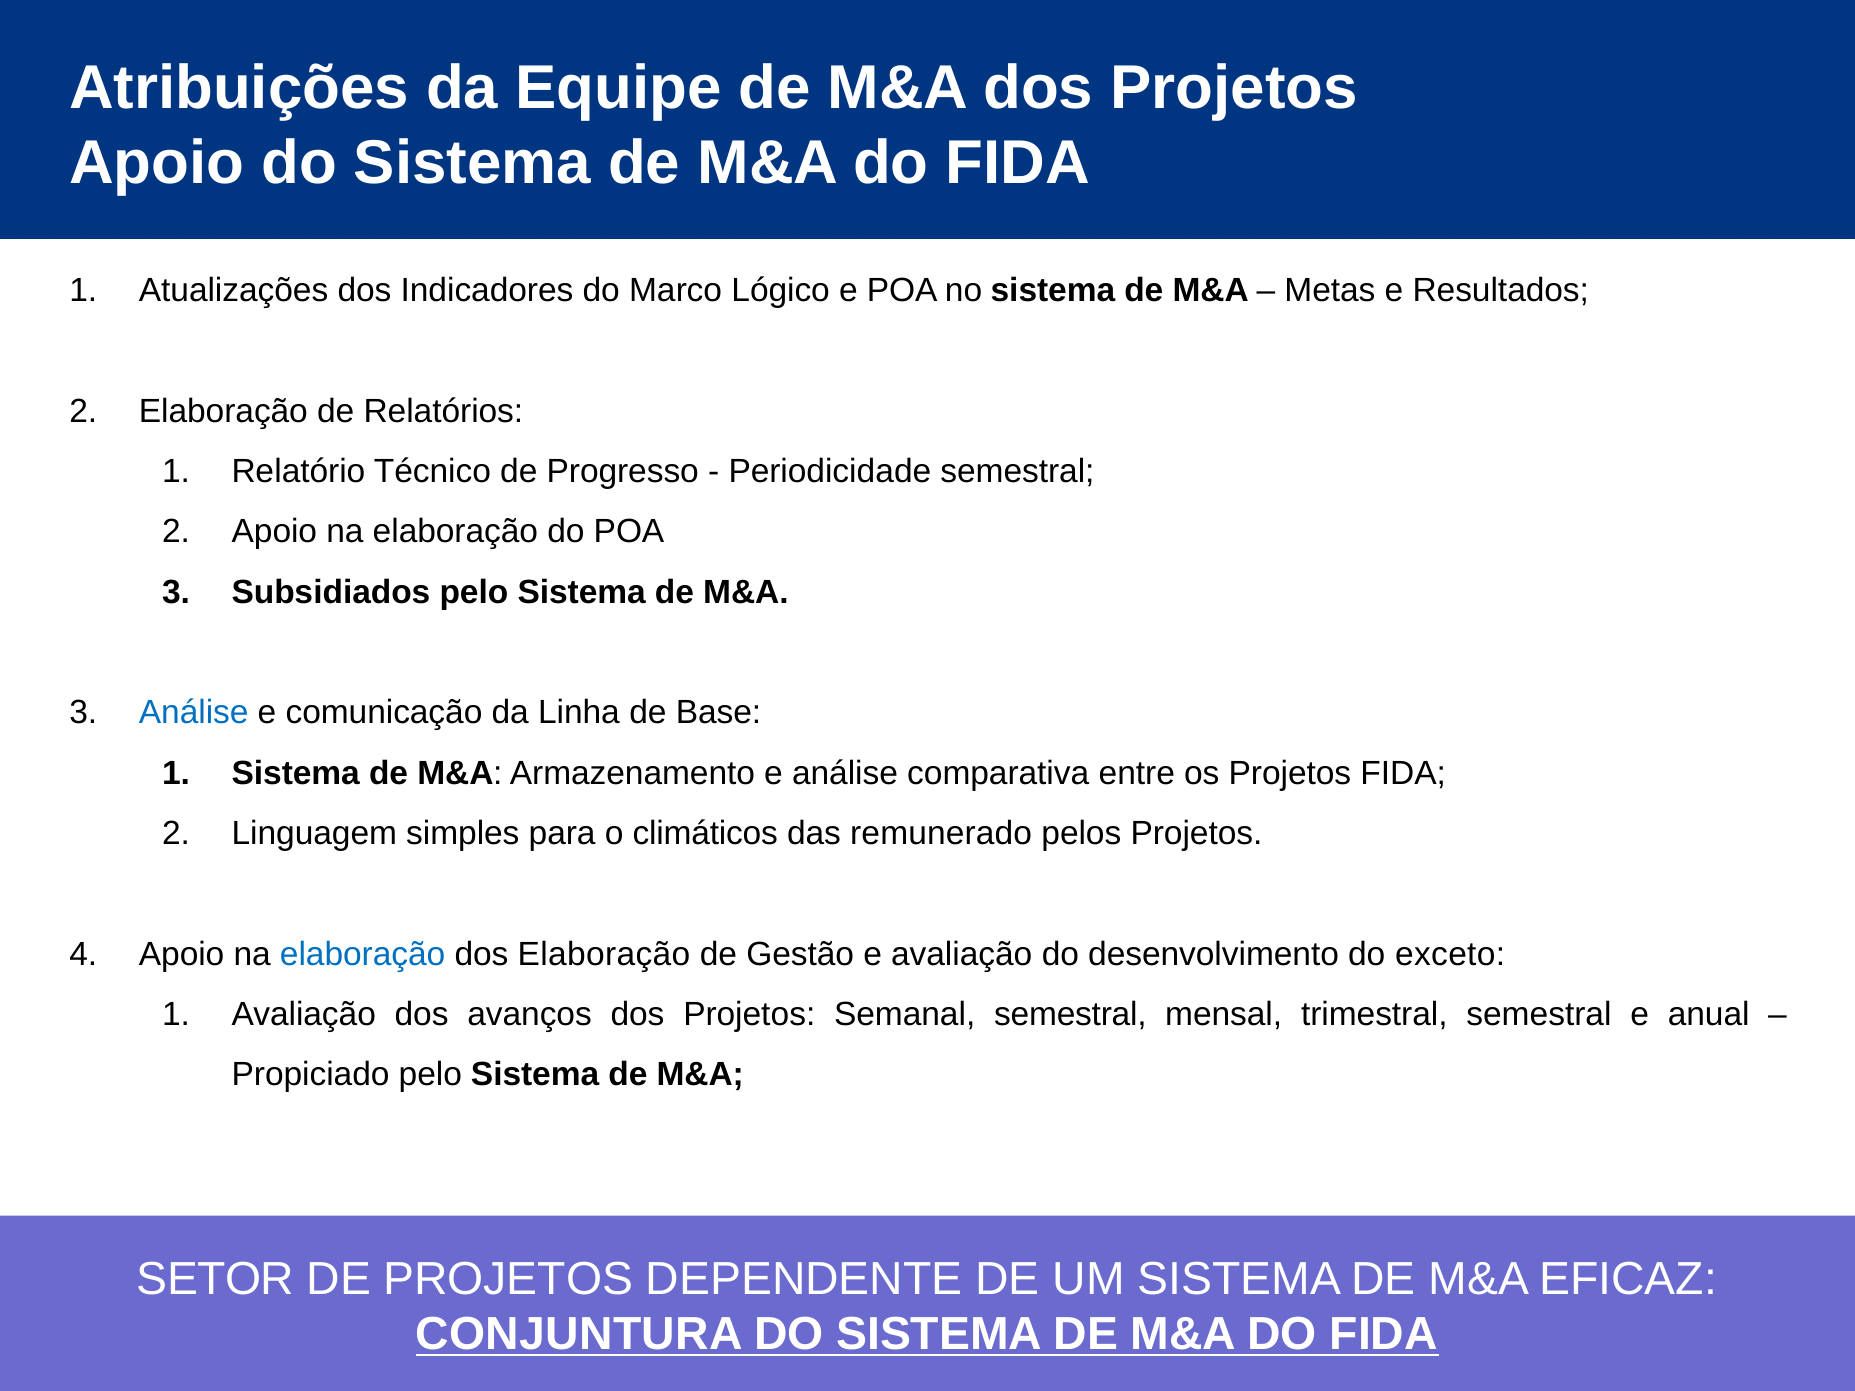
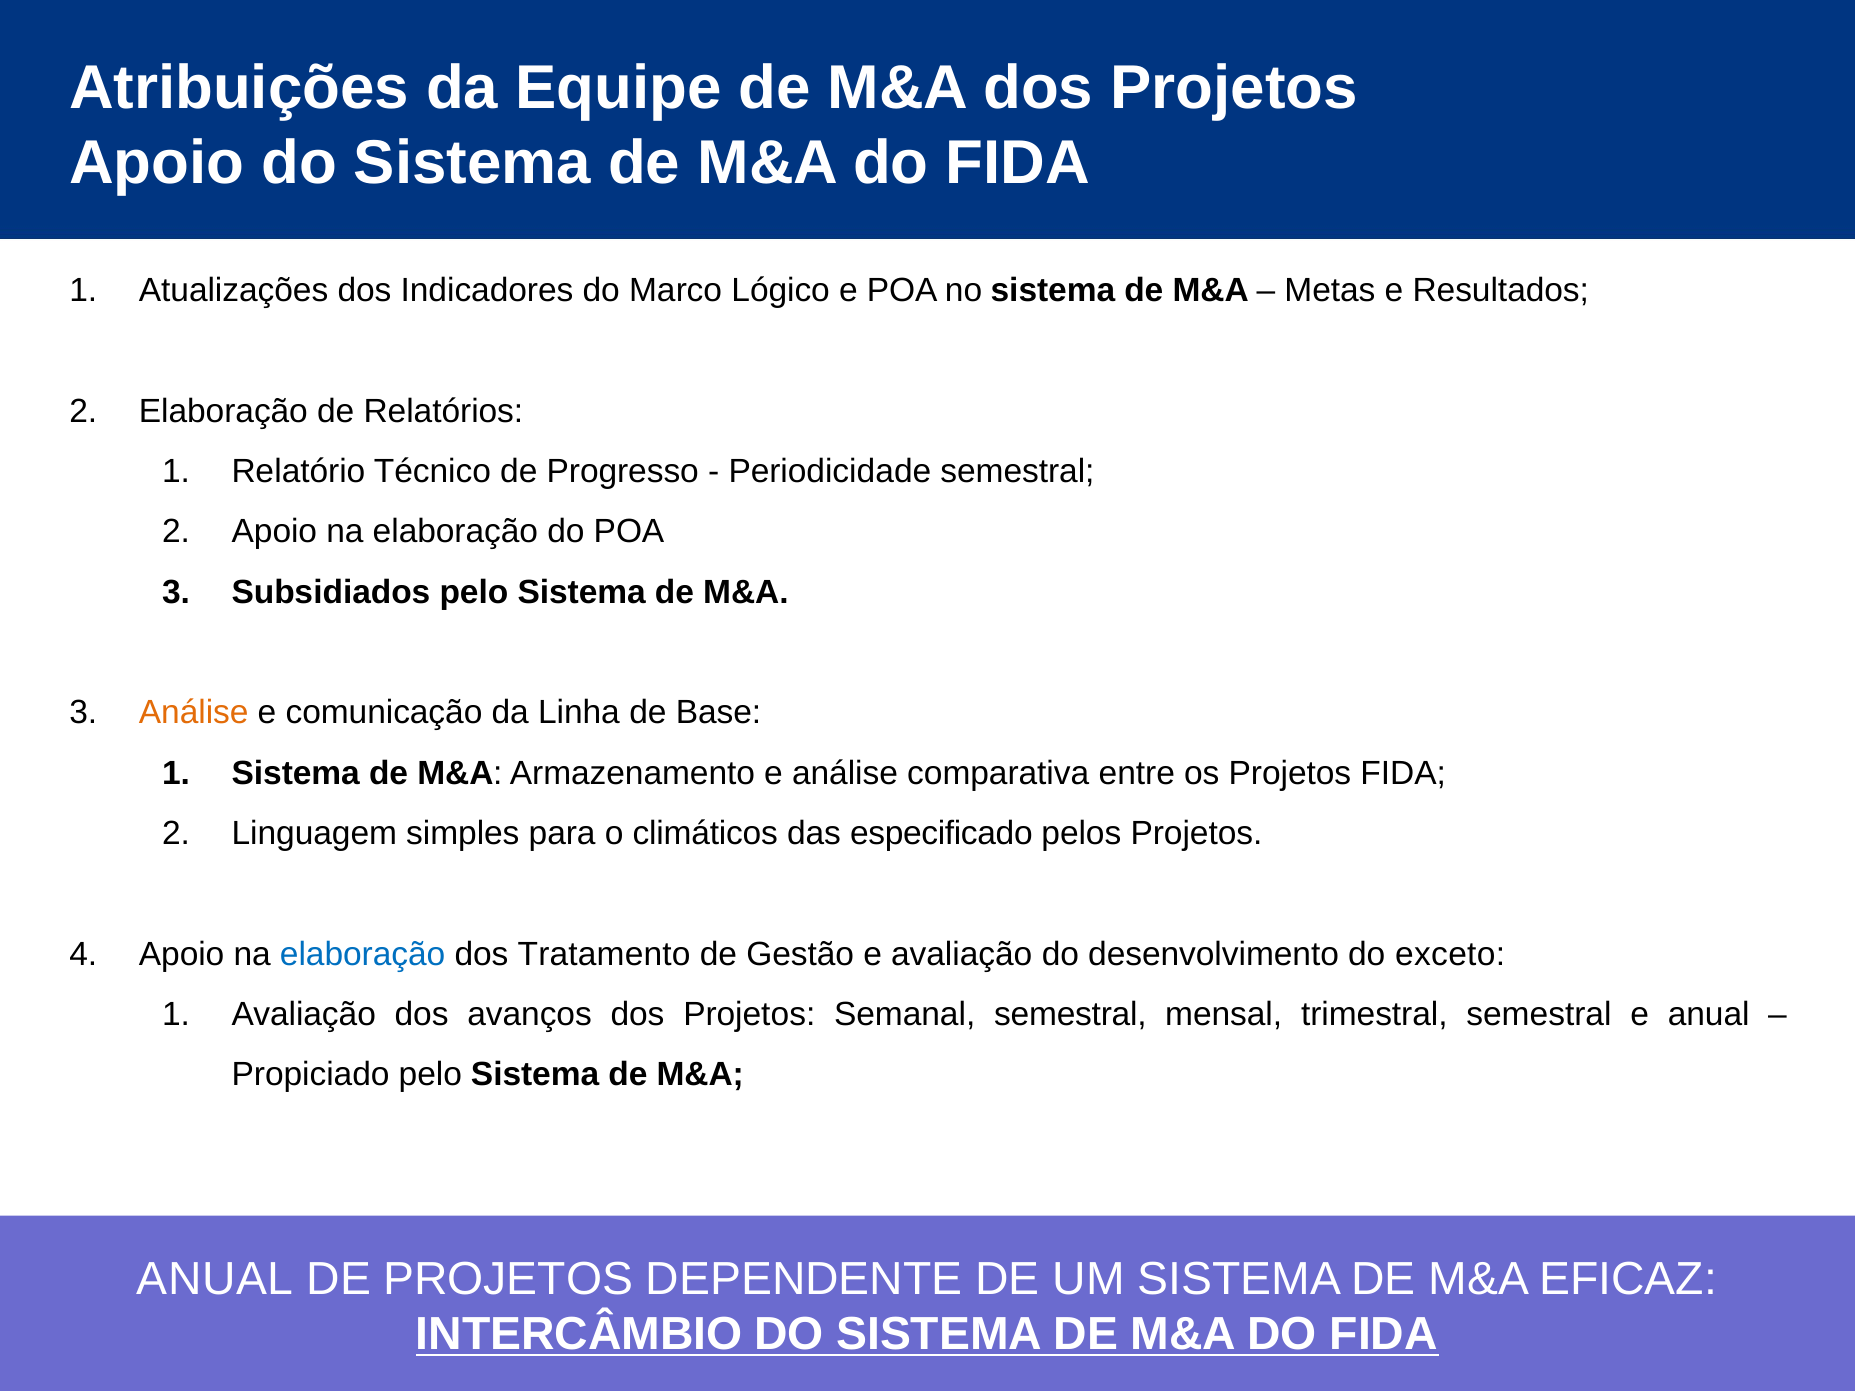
Análise colour: blue -> orange (194, 713)
remunerado: remunerado -> especificado (941, 834)
dos Elaboração: Elaboração -> Tratamento (604, 954)
SETOR: SETOR -> ANUAL (215, 1279)
CONJUNTURA: CONJUNTURA -> INTERCÂMBIO (579, 1335)
